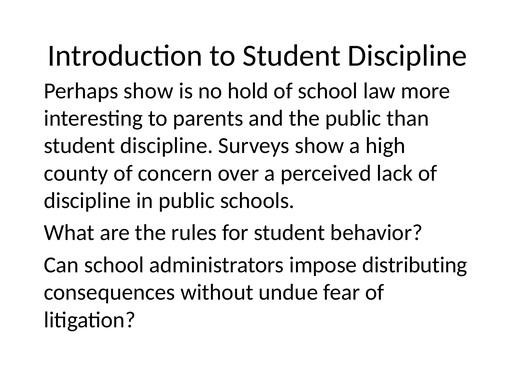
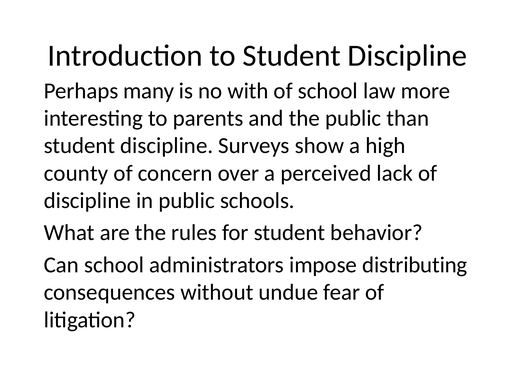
Perhaps show: show -> many (149, 91)
hold: hold -> with (248, 91)
